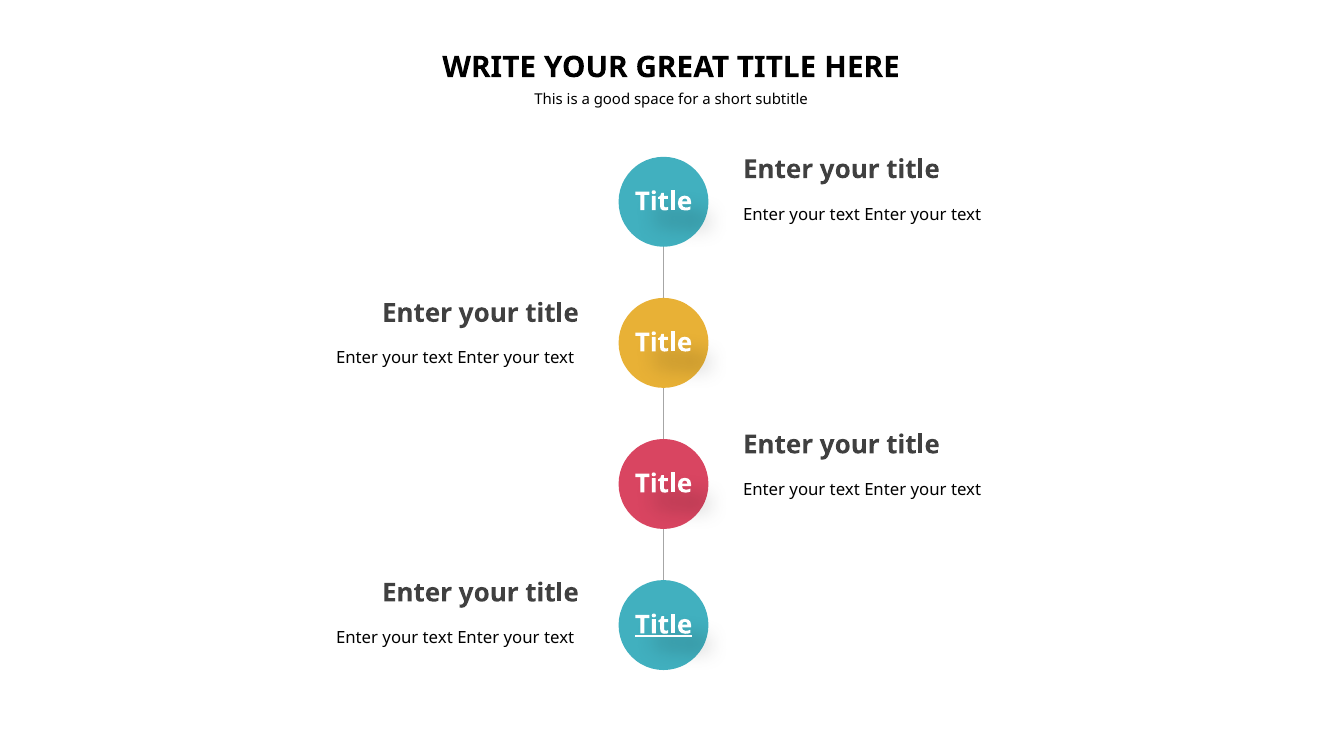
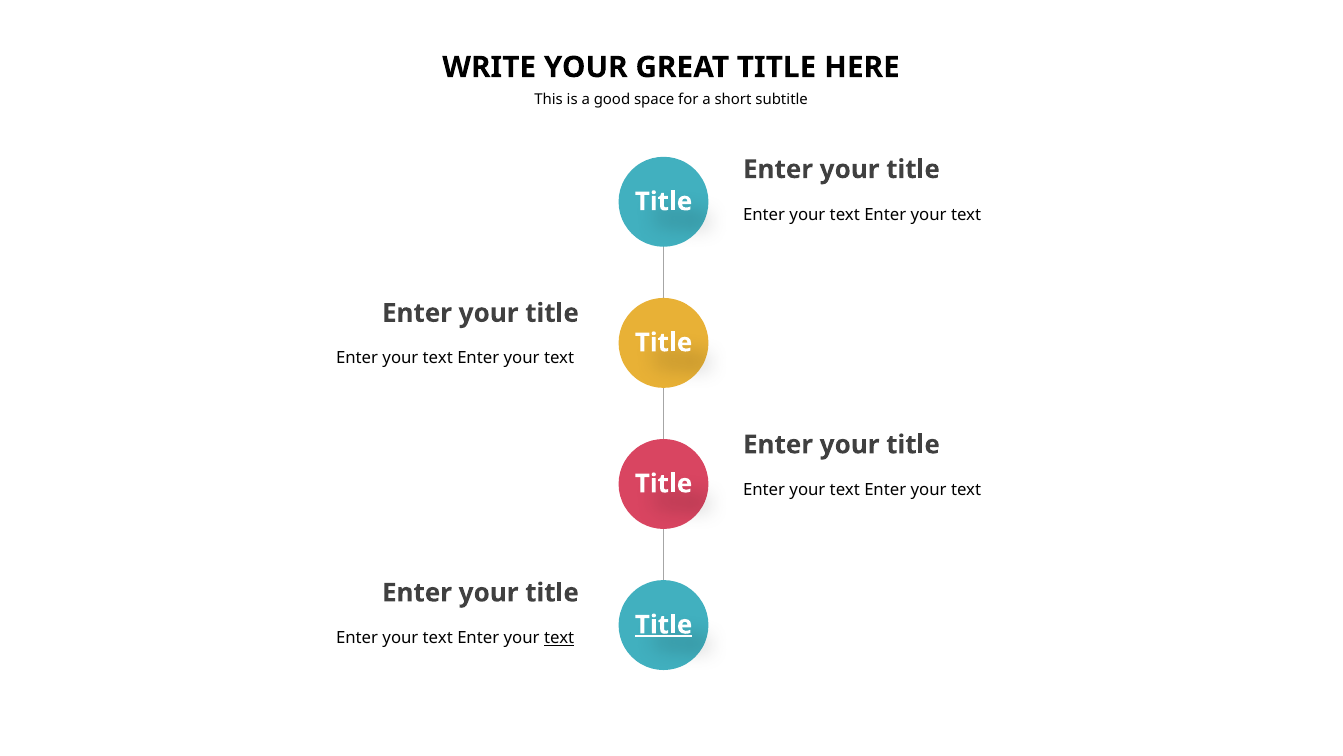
text underline: none -> present (559, 638)
